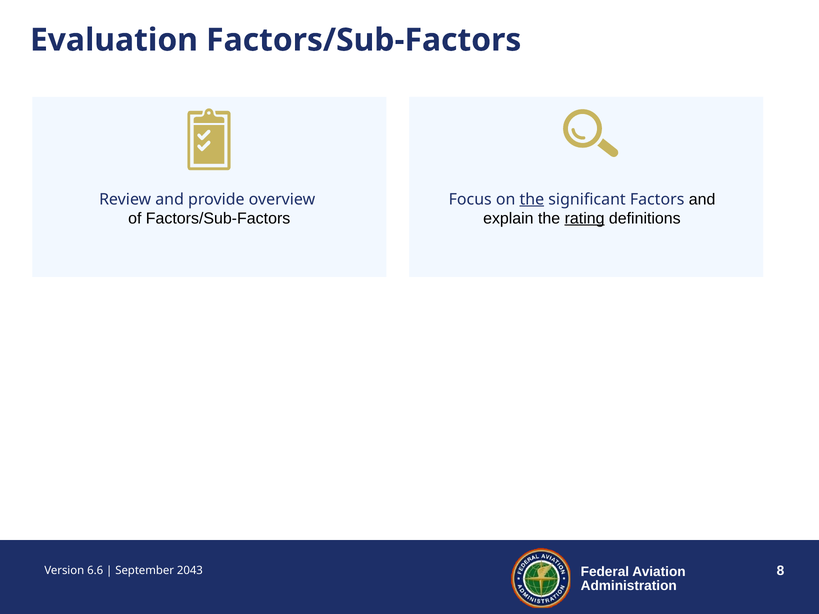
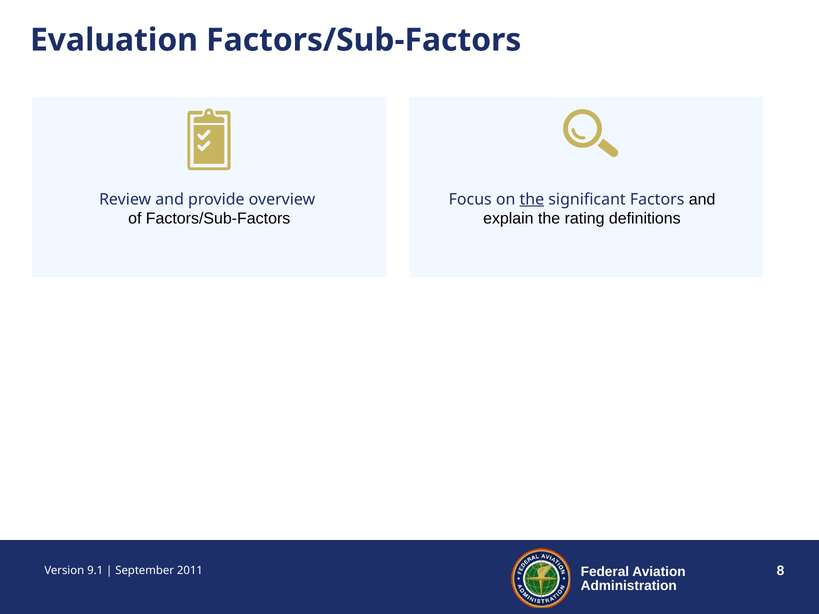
rating underline: present -> none (585, 218)
6.6: 6.6 -> 9.1 (95, 571)
2043: 2043 -> 2011 (190, 571)
